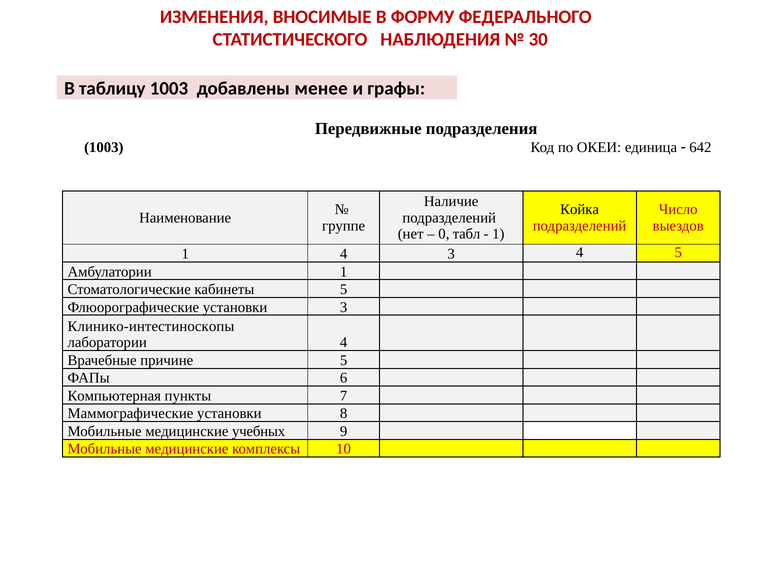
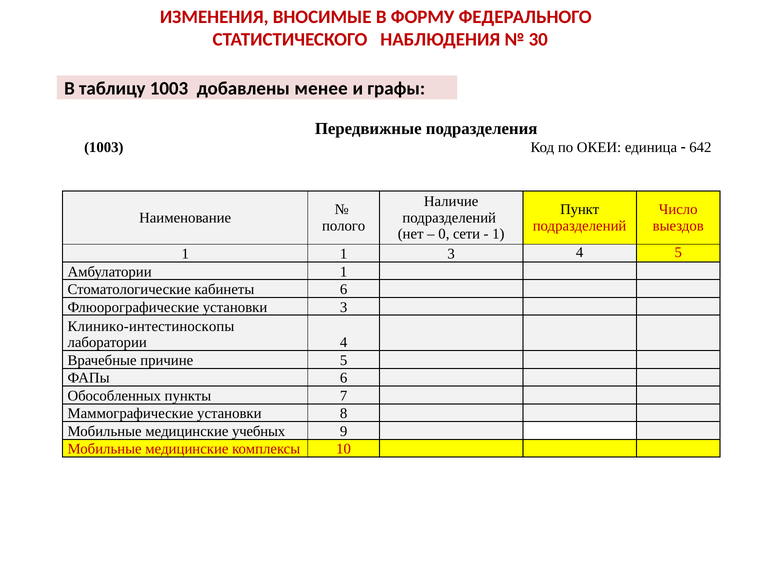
Койка: Койка -> Пункт (580, 210)
группе: группе -> полого (344, 226)
табл: табл -> сети (467, 234)
1 4: 4 -> 1 (344, 254)
кабинеты 5: 5 -> 6 (344, 290)
Компьютерная: Компьютерная -> Обособленных (114, 396)
